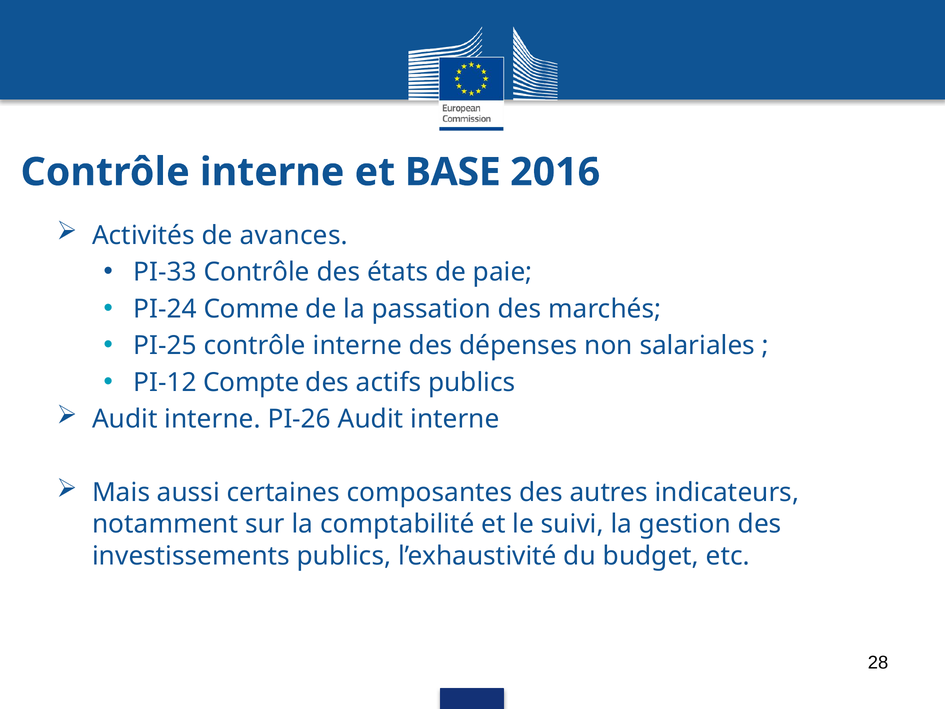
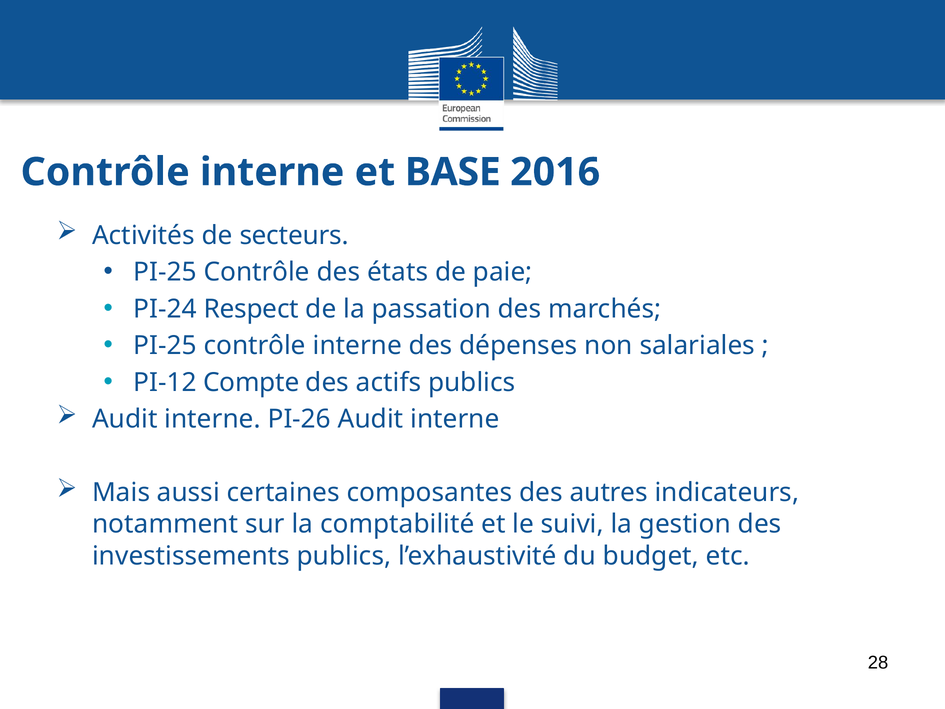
avances: avances -> secteurs (294, 235)
PI-33: PI-33 -> PI-25 (165, 272)
Comme: Comme -> Respect (251, 309)
